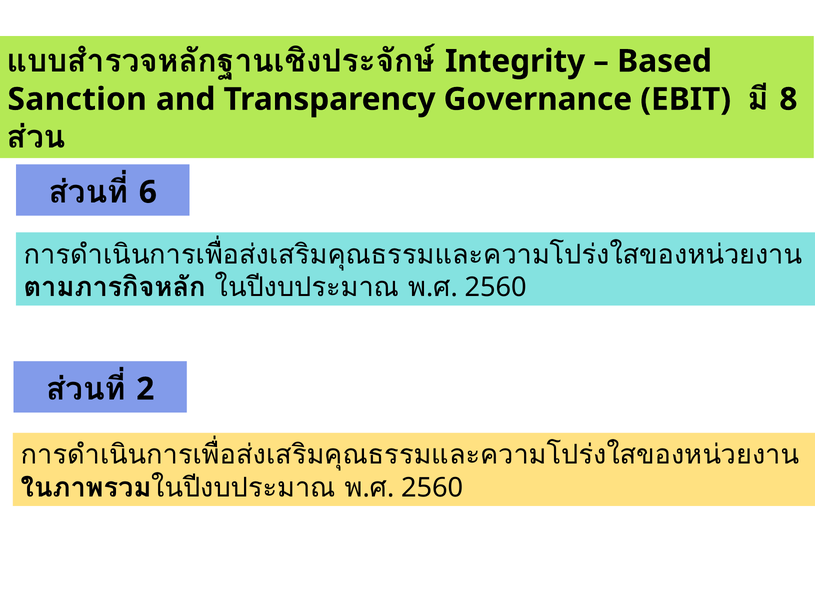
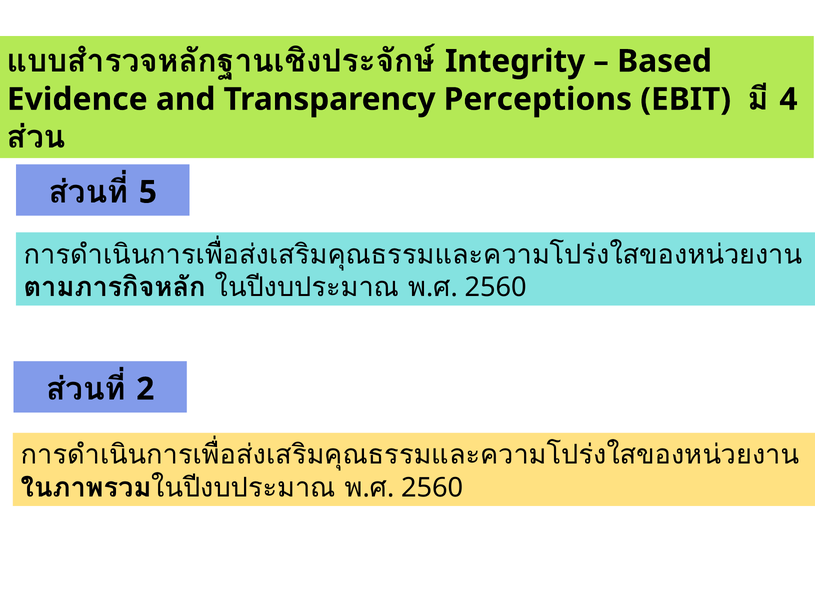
Sanction: Sanction -> Evidence (77, 99)
Governance: Governance -> Perceptions (538, 99)
8: 8 -> 4 (788, 99)
6: 6 -> 5 (148, 192)
